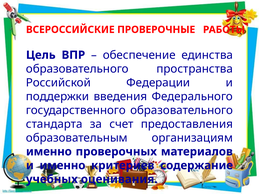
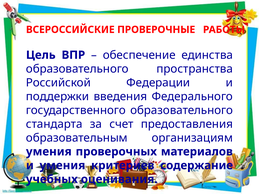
именно: именно -> умения (49, 152)
и именно: именно -> умения (62, 166)
